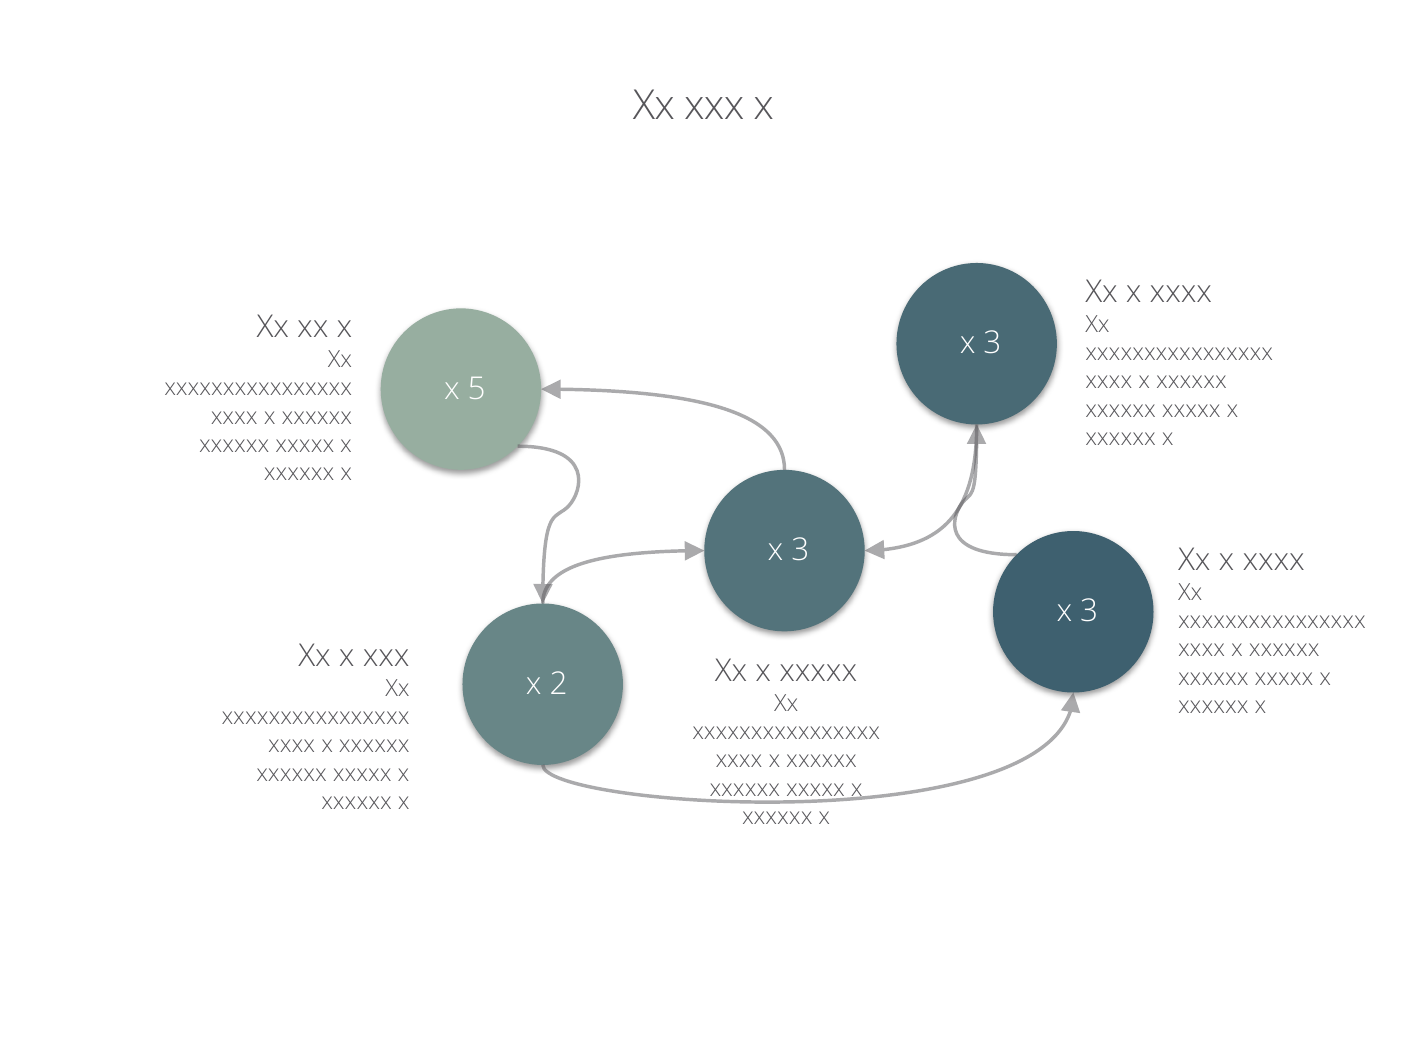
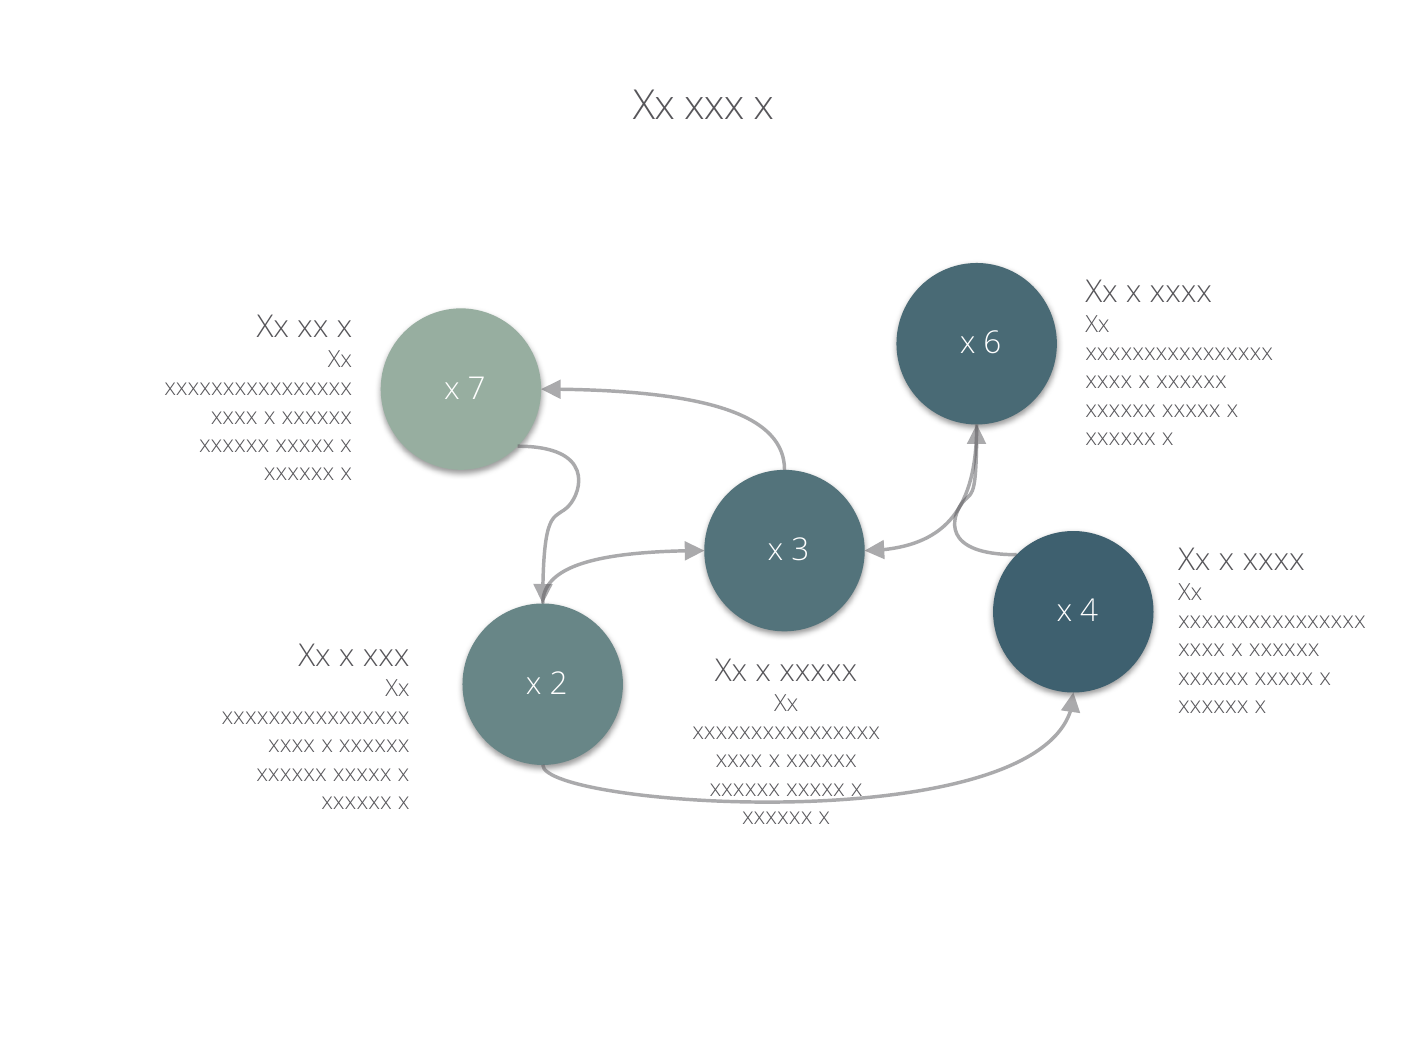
3: 3 -> 6 (992, 344)
5: 5 -> 7 (477, 389)
3: 3 -> 4 (1089, 612)
